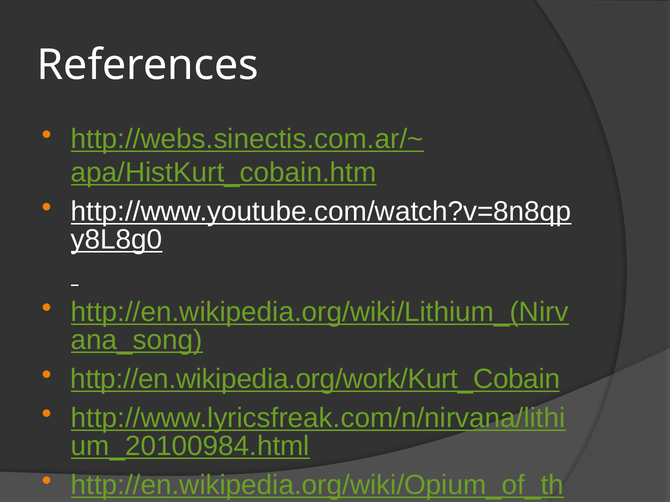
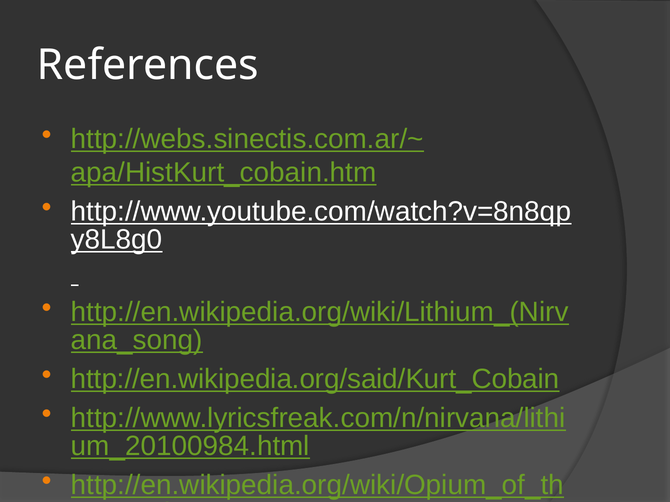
http://en.wikipedia.org/work/Kurt_Cobain: http://en.wikipedia.org/work/Kurt_Cobain -> http://en.wikipedia.org/said/Kurt_Cobain (315, 379)
